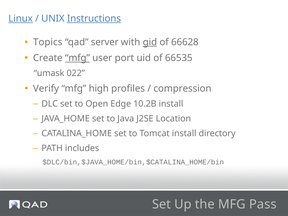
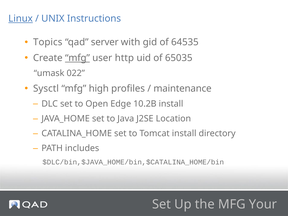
Instructions underline: present -> none (94, 19)
gid underline: present -> none (150, 42)
66628: 66628 -> 64535 (185, 42)
port: port -> http (124, 58)
66535: 66535 -> 65035 (179, 58)
Verify: Verify -> Sysctl (46, 88)
compression: compression -> maintenance (183, 88)
Pass: Pass -> Your (263, 204)
